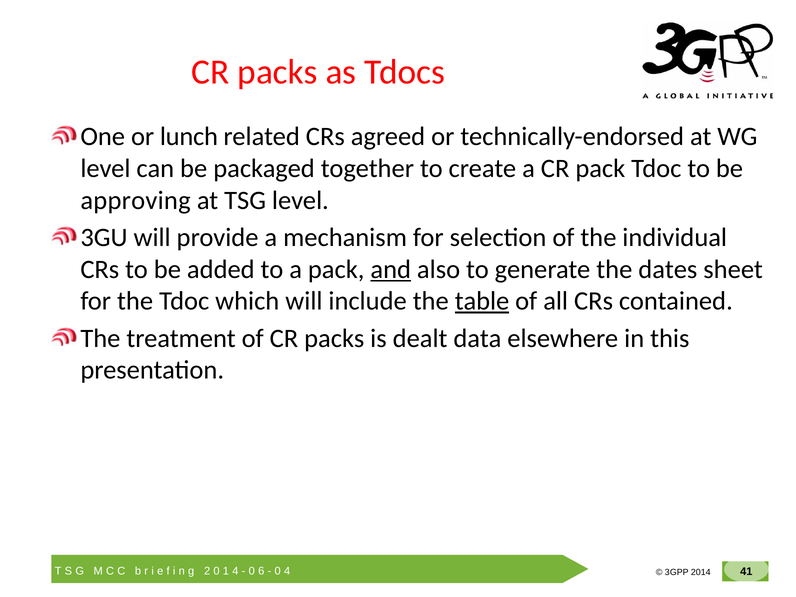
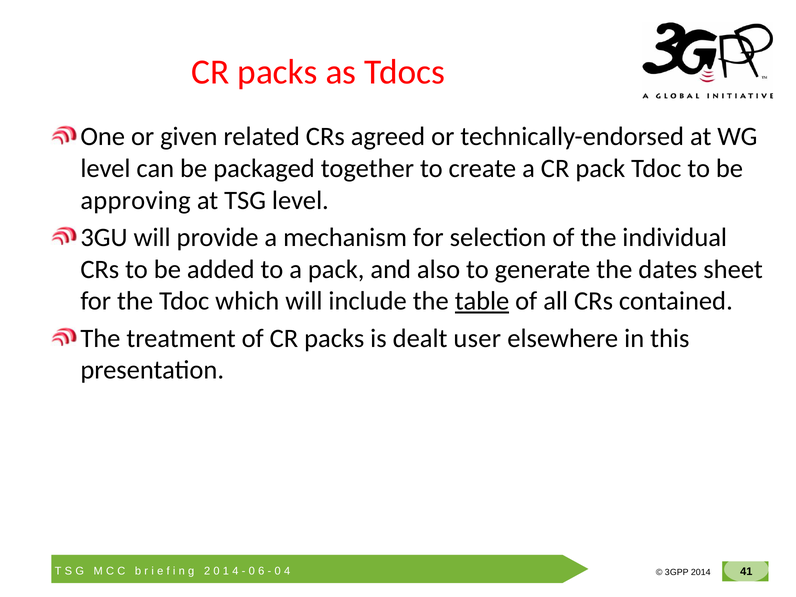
lunch: lunch -> given (189, 137)
and underline: present -> none (391, 269)
data: data -> user (477, 338)
